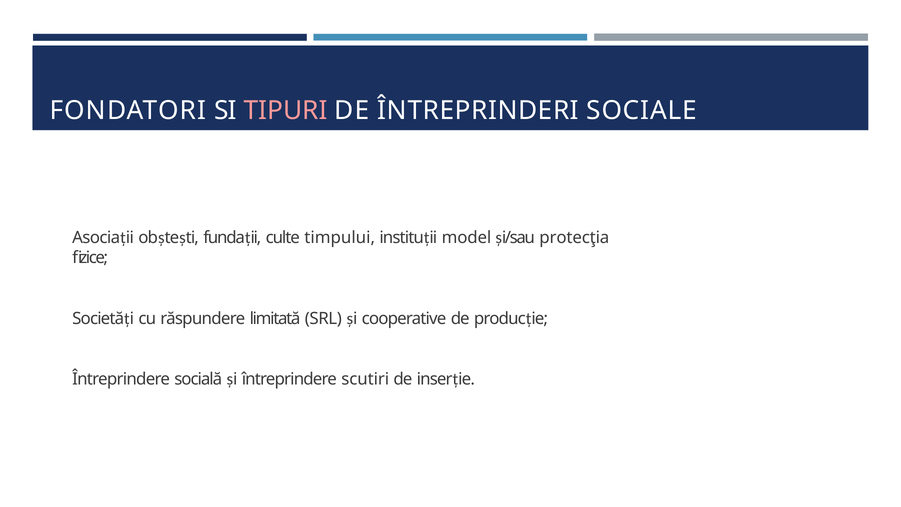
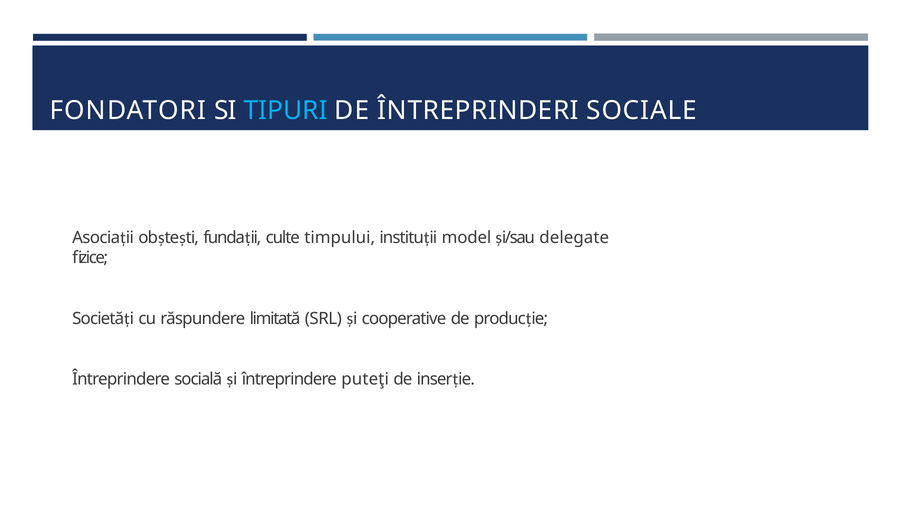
TIPURI colour: pink -> light blue (286, 110)
protecţia: protecţia -> delegate (574, 238)
scutiri: scutiri -> puteţi (365, 379)
